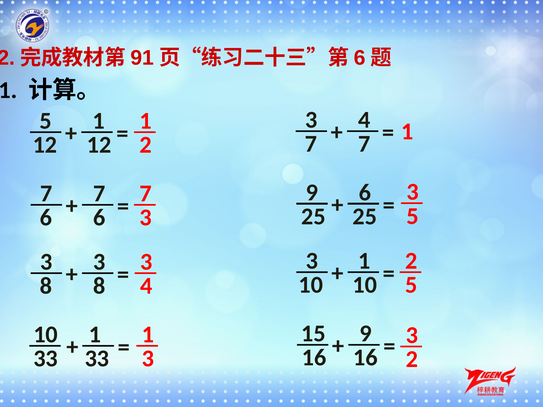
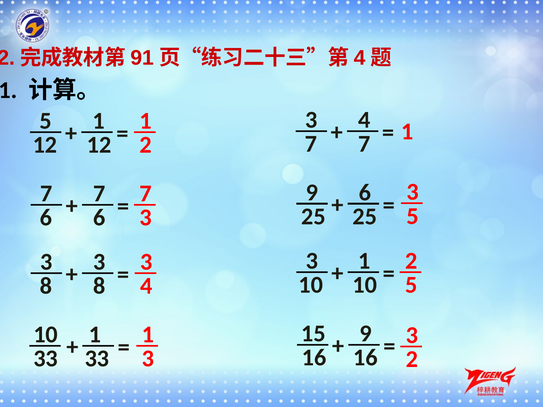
6: 6 -> 4 (360, 58)
